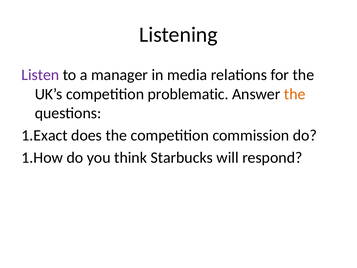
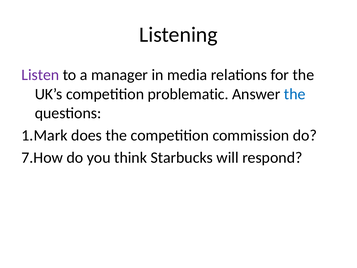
the colour: orange -> blue (295, 94)
1.Exact: 1.Exact -> 1.Mark (44, 135)
1.How: 1.How -> 7.How (42, 157)
